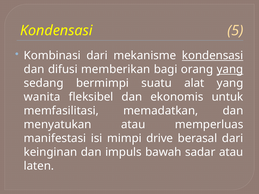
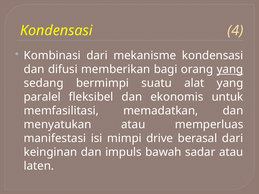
5: 5 -> 4 (235, 31)
kondensasi underline: present -> none (213, 56)
wanita: wanita -> paralel (42, 97)
